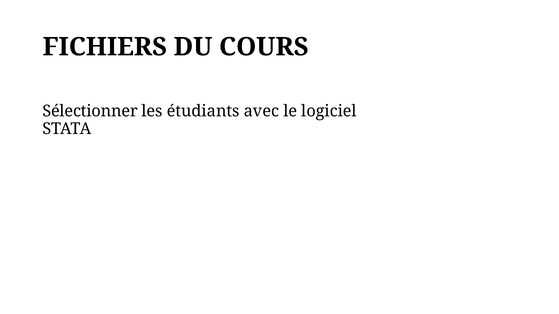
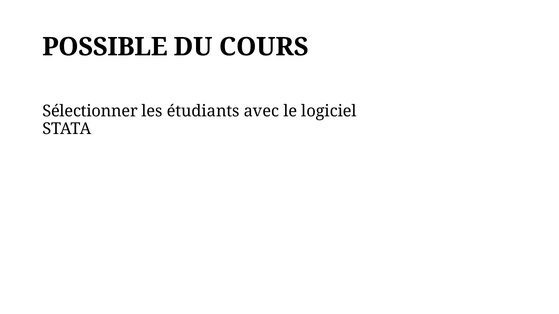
FICHIERS: FICHIERS -> POSSIBLE (105, 47)
